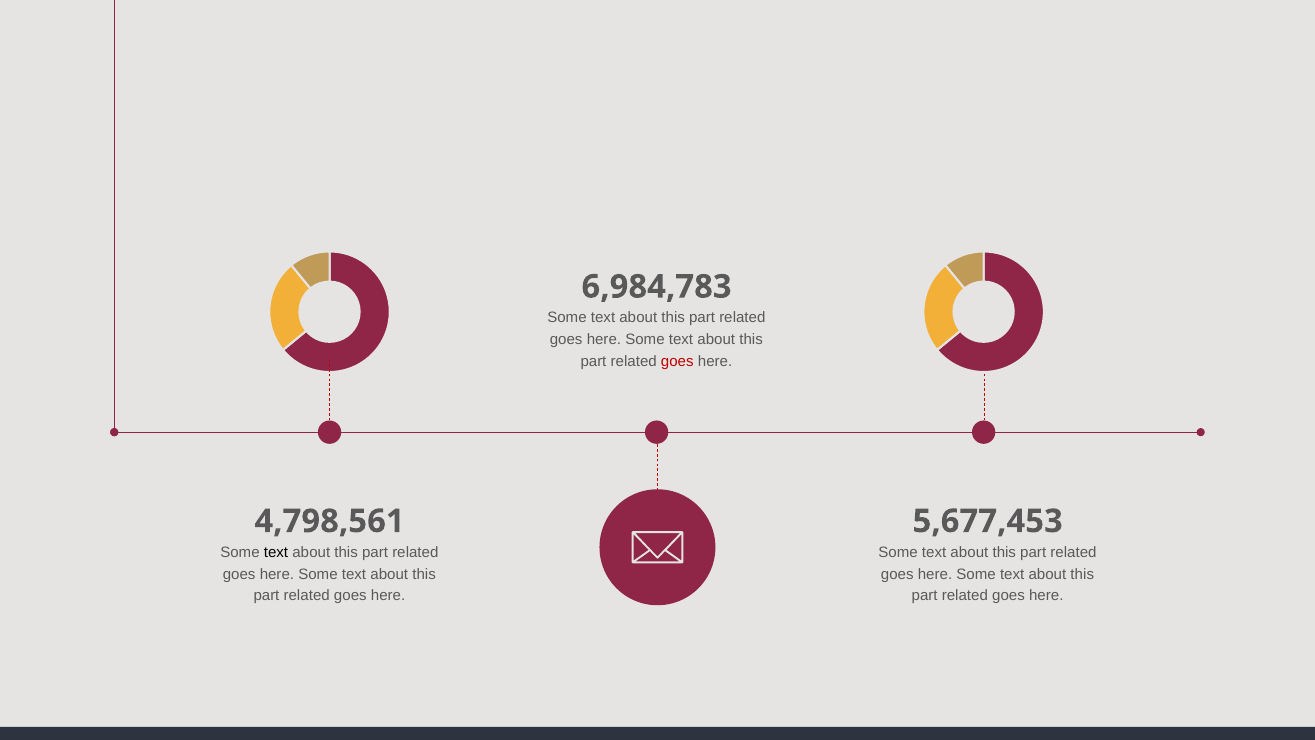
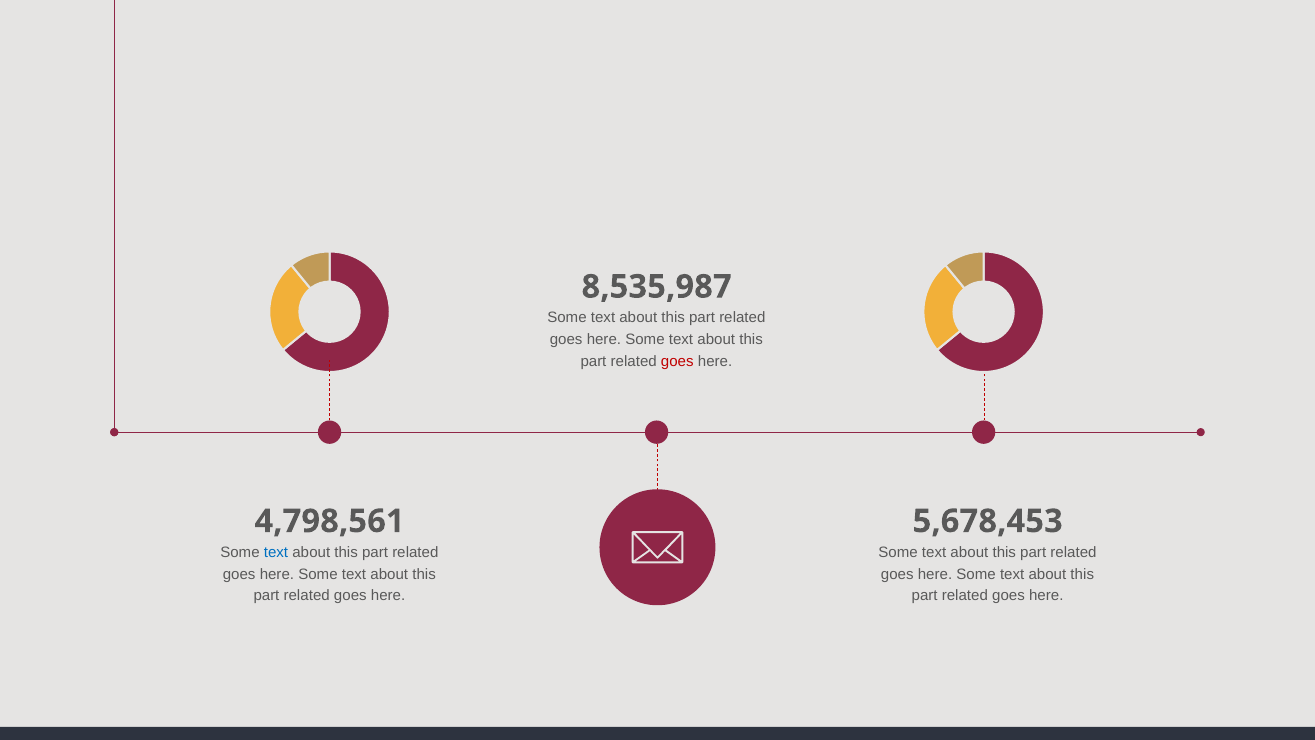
6,984,783: 6,984,783 -> 8,535,987 (657, 287)
5,677,453: 5,677,453 -> 5,678,453 (988, 521)
text colour: black -> blue (276, 552)
